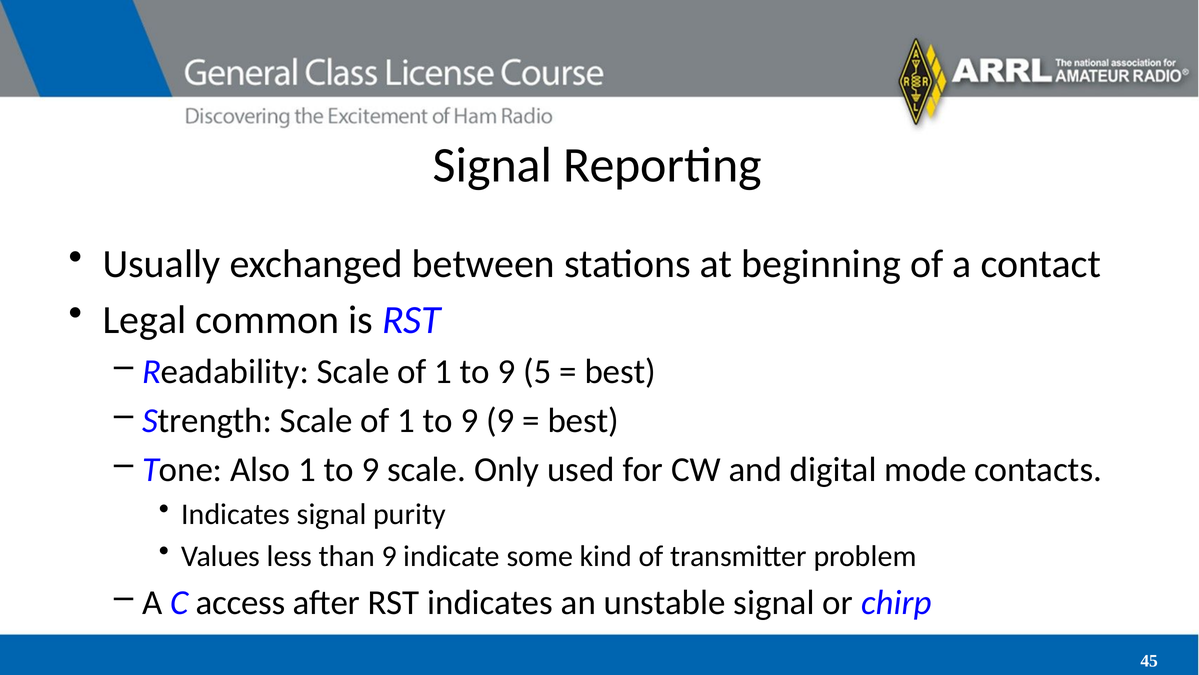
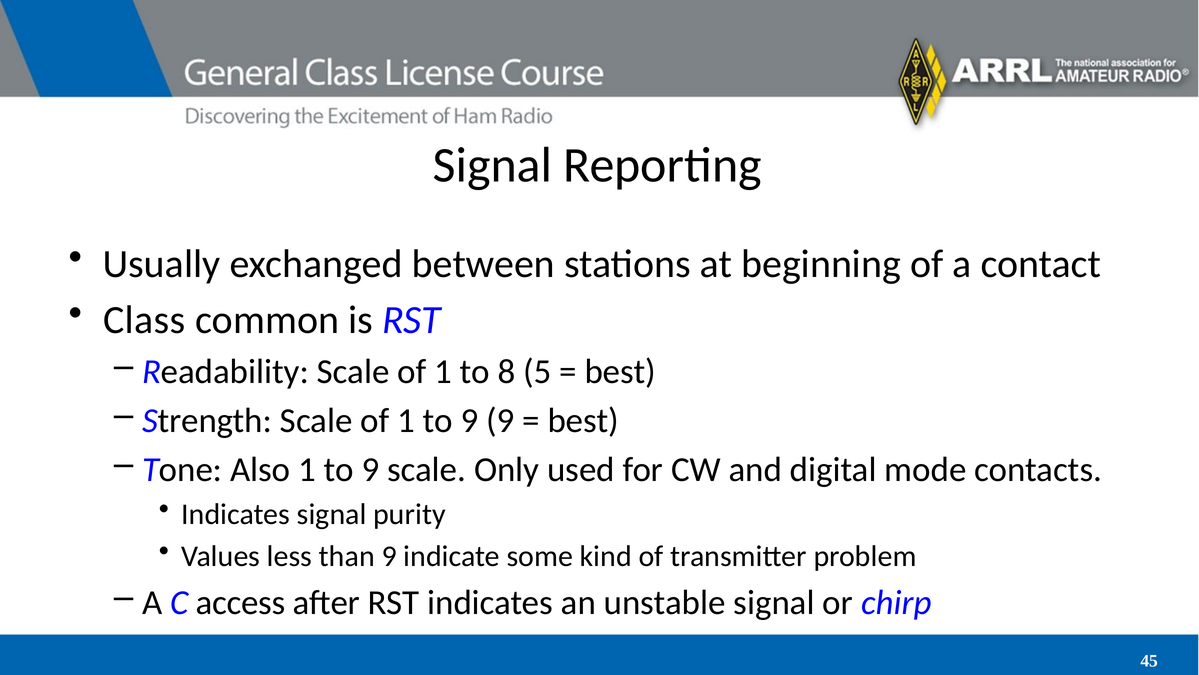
Legal: Legal -> Class (144, 320)
9: 9 -> 8 (506, 371)
